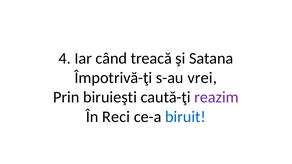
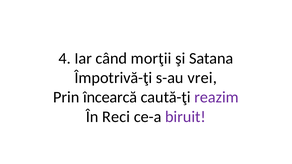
treacă: treacă -> morţii (151, 58)
biruieşti: biruieşti -> încearcă (110, 97)
biruit colour: blue -> purple (185, 117)
